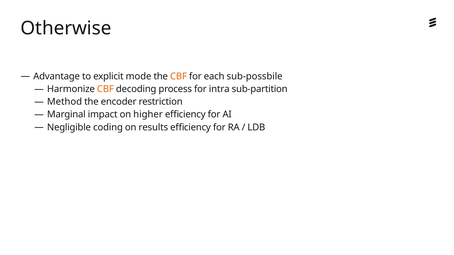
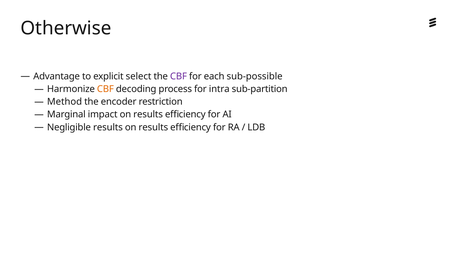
mode: mode -> select (139, 76)
CBF colour: orange -> purple (179, 76)
sub-possbile: sub-possbile -> sub-possible (255, 76)
impact on higher: higher -> results (148, 115)
Negligible coding: coding -> results (108, 127)
